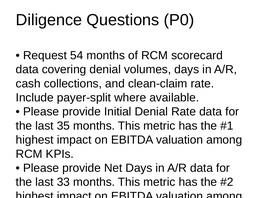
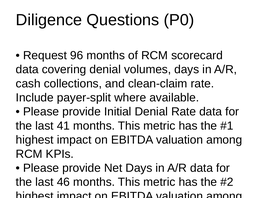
54: 54 -> 96 (77, 55)
35: 35 -> 41 (63, 126)
33: 33 -> 46 (63, 182)
